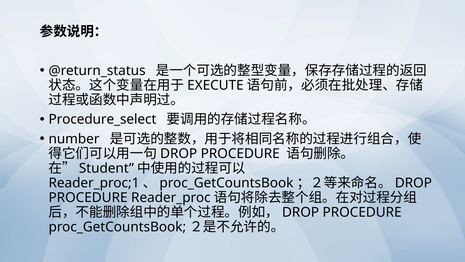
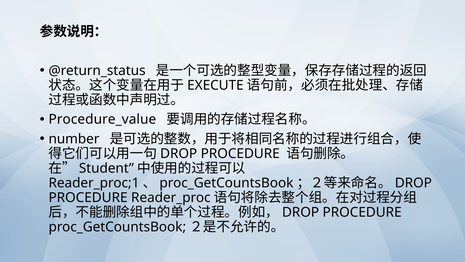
Procedure_select: Procedure_select -> Procedure_value (102, 119)
